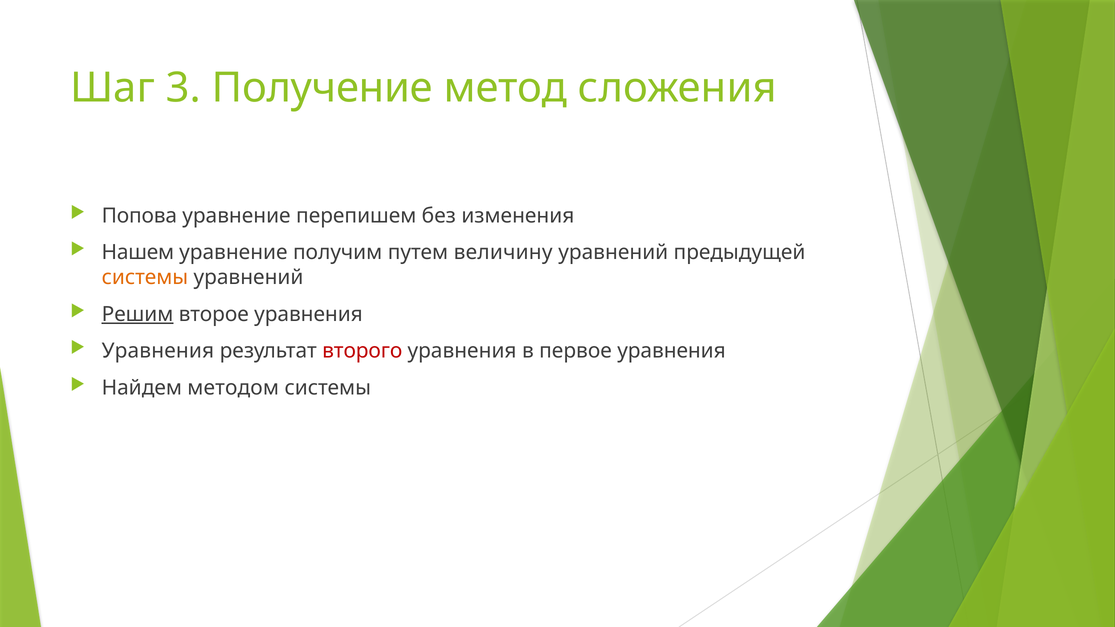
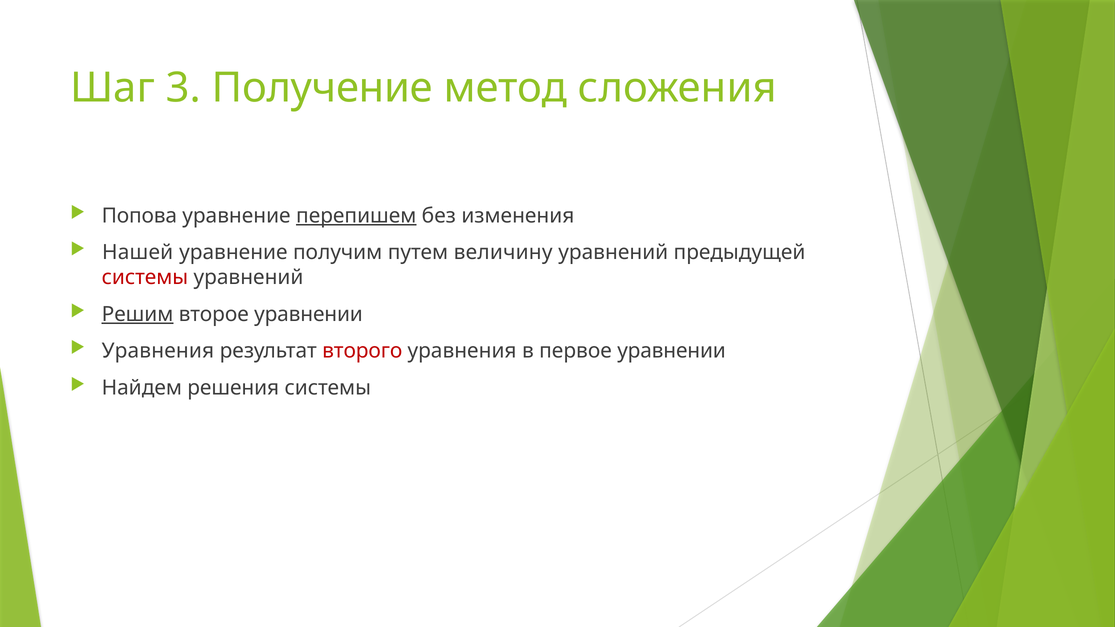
перепишем underline: none -> present (356, 216)
Нашем: Нашем -> Нашей (138, 253)
системы colour: orange -> red (145, 278)
второе уравнения: уравнения -> уравнении (309, 314)
первое уравнения: уравнения -> уравнении (672, 351)
методом: методом -> решения (233, 388)
